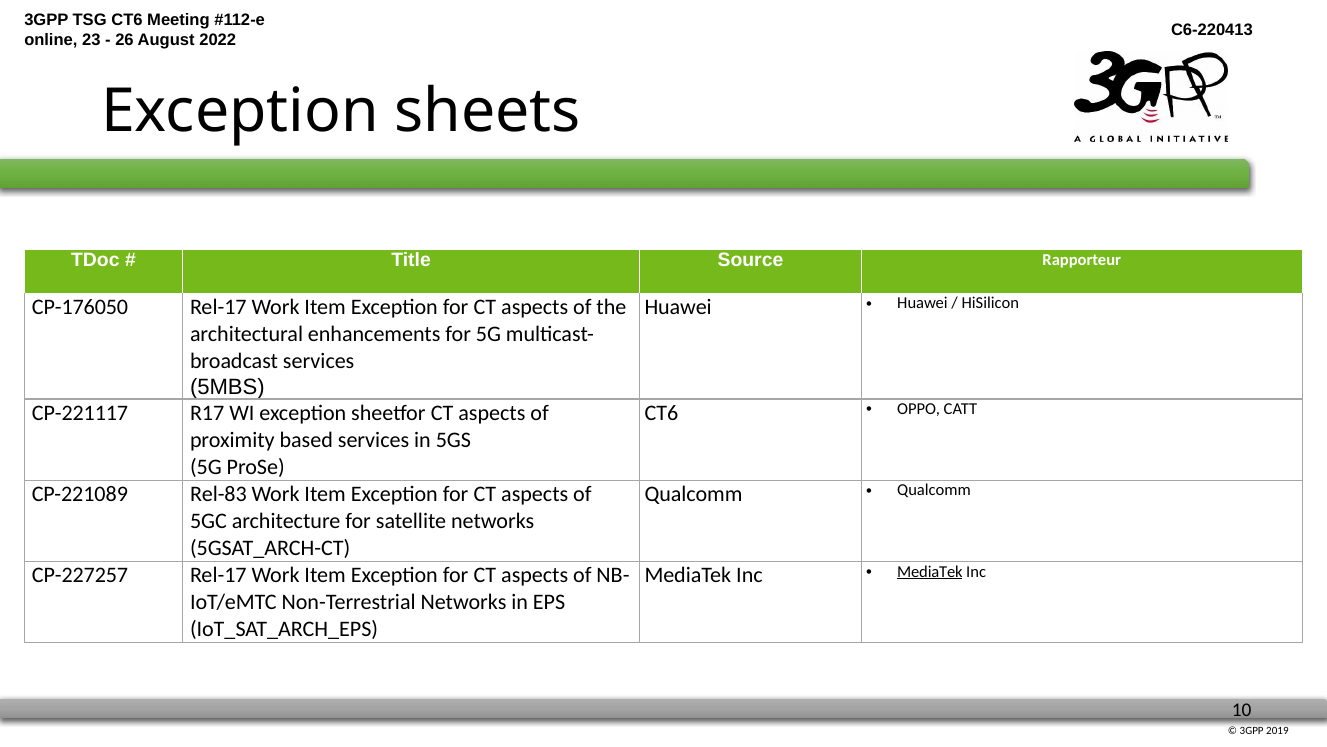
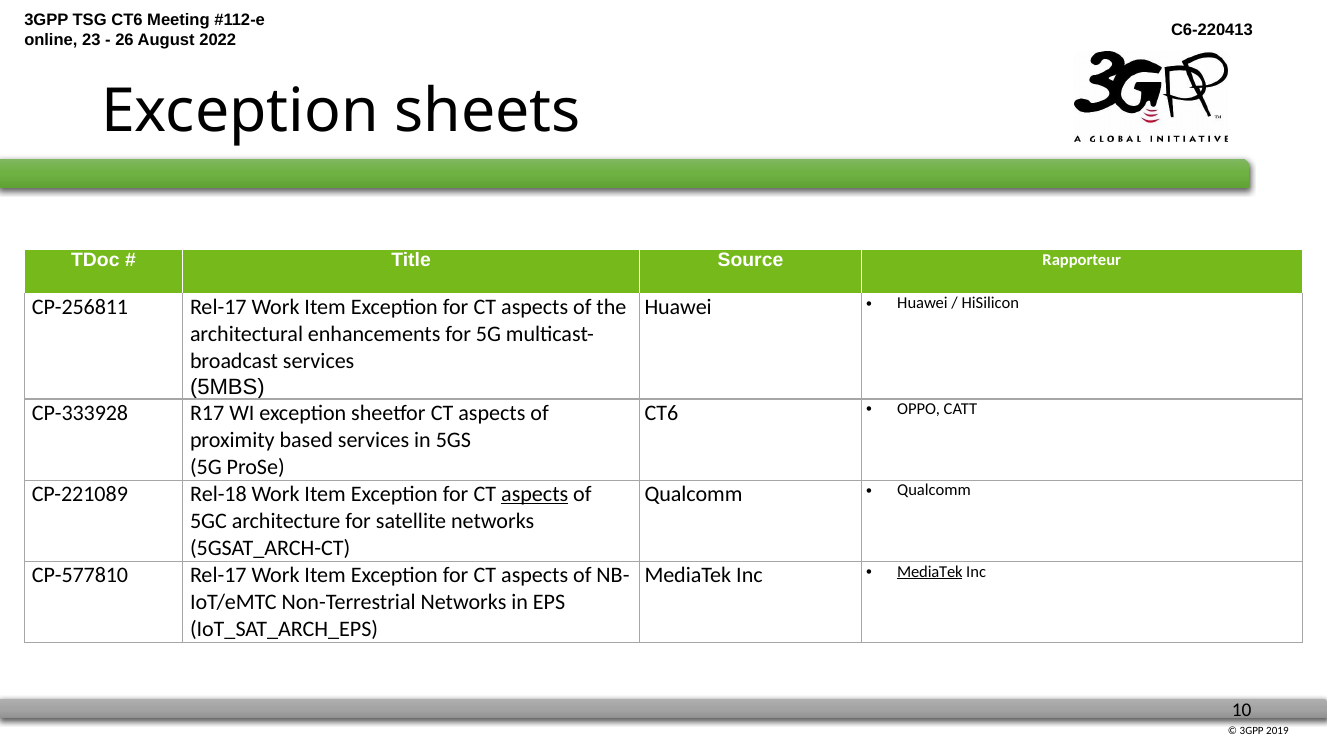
CP-176050: CP-176050 -> CP-256811 (80, 307)
CP-221117: CP-221117 -> CP-333928 (80, 413)
Rel-83: Rel-83 -> Rel-18 (218, 494)
aspects underline: none -> present (535, 494)
CP-227257: CP-227257 -> CP-577810 (80, 575)
